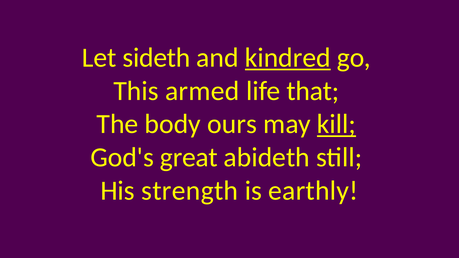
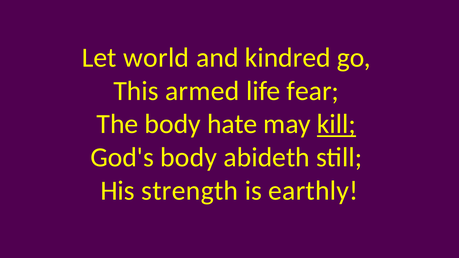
sideth: sideth -> world (156, 58)
kindred underline: present -> none (288, 58)
that: that -> fear (313, 91)
ours: ours -> hate (232, 124)
God's great: great -> body (189, 157)
